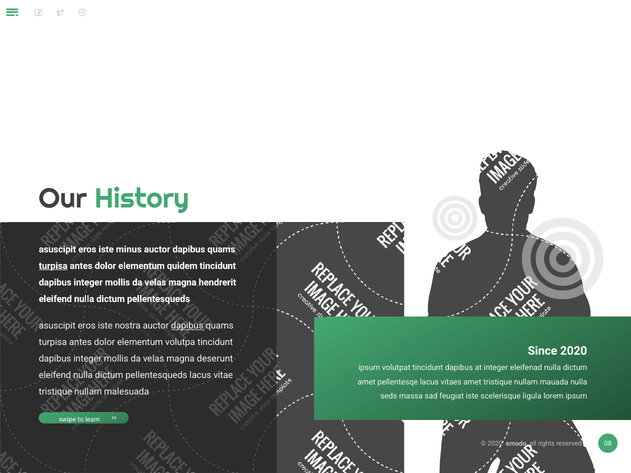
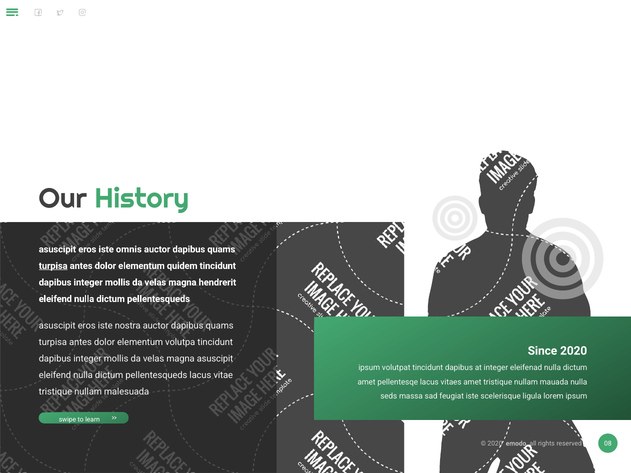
minus: minus -> omnis (129, 249)
dapibus underline: present -> none (187, 326)
magna deserunt: deserunt -> asuscipit (215, 359)
